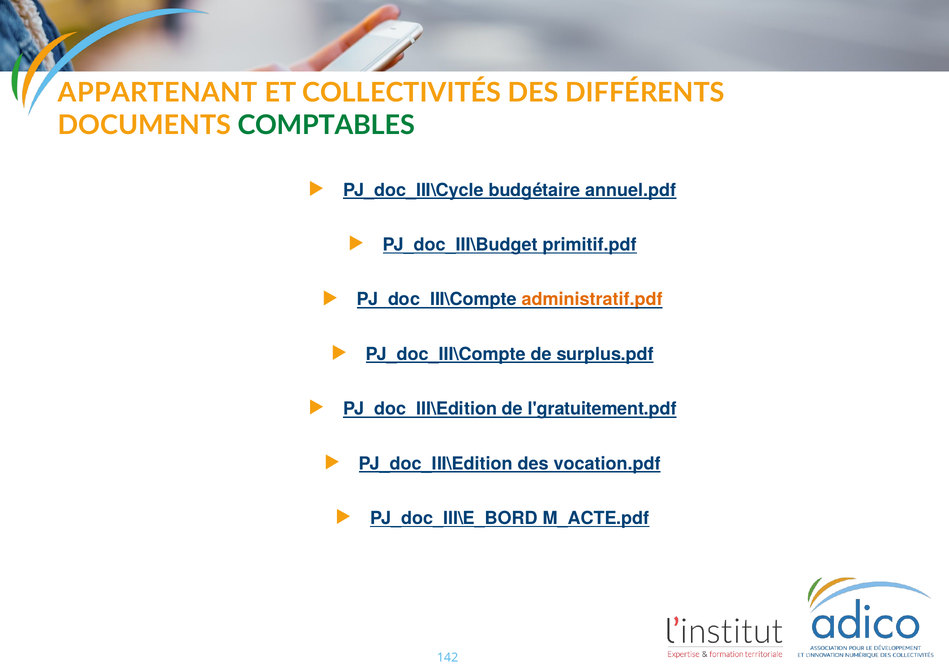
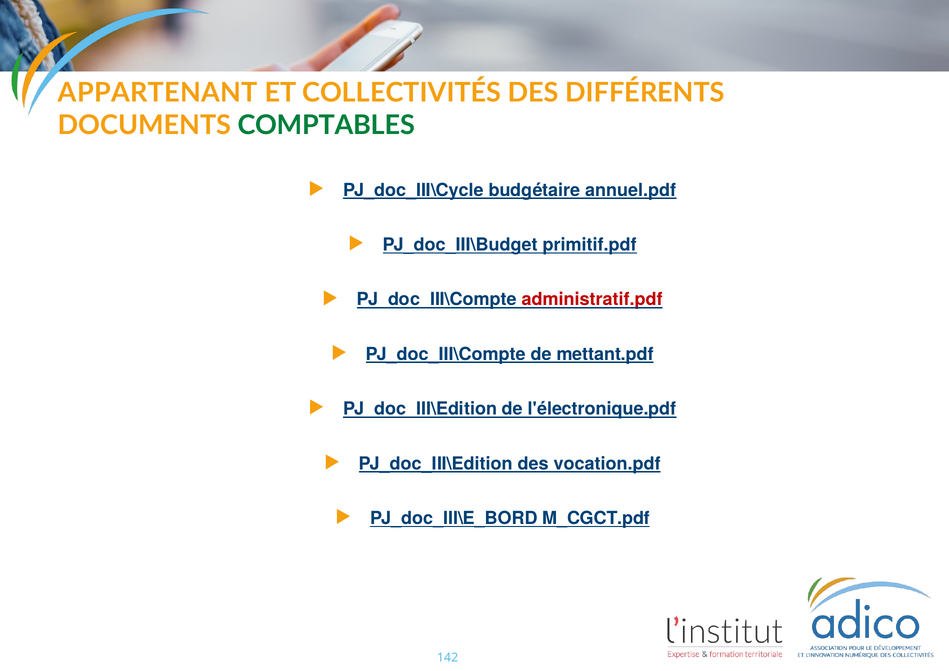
administratif.pdf colour: orange -> red (592, 300)
surplus.pdf: surplus.pdf -> mettant.pdf (605, 354)
l'gratuitement.pdf: l'gratuitement.pdf -> l'électronique.pdf (602, 409)
M_ACTE.pdf: M_ACTE.pdf -> M_CGCT.pdf (596, 518)
